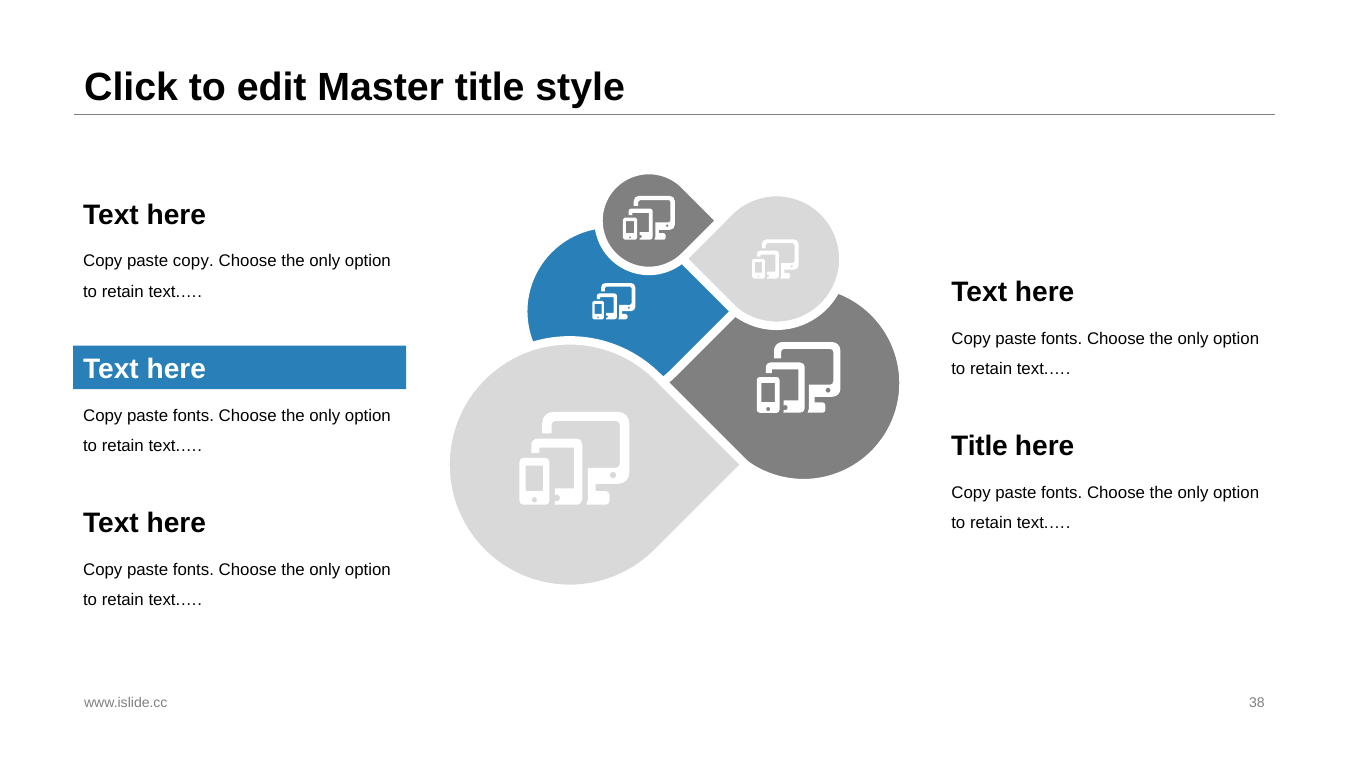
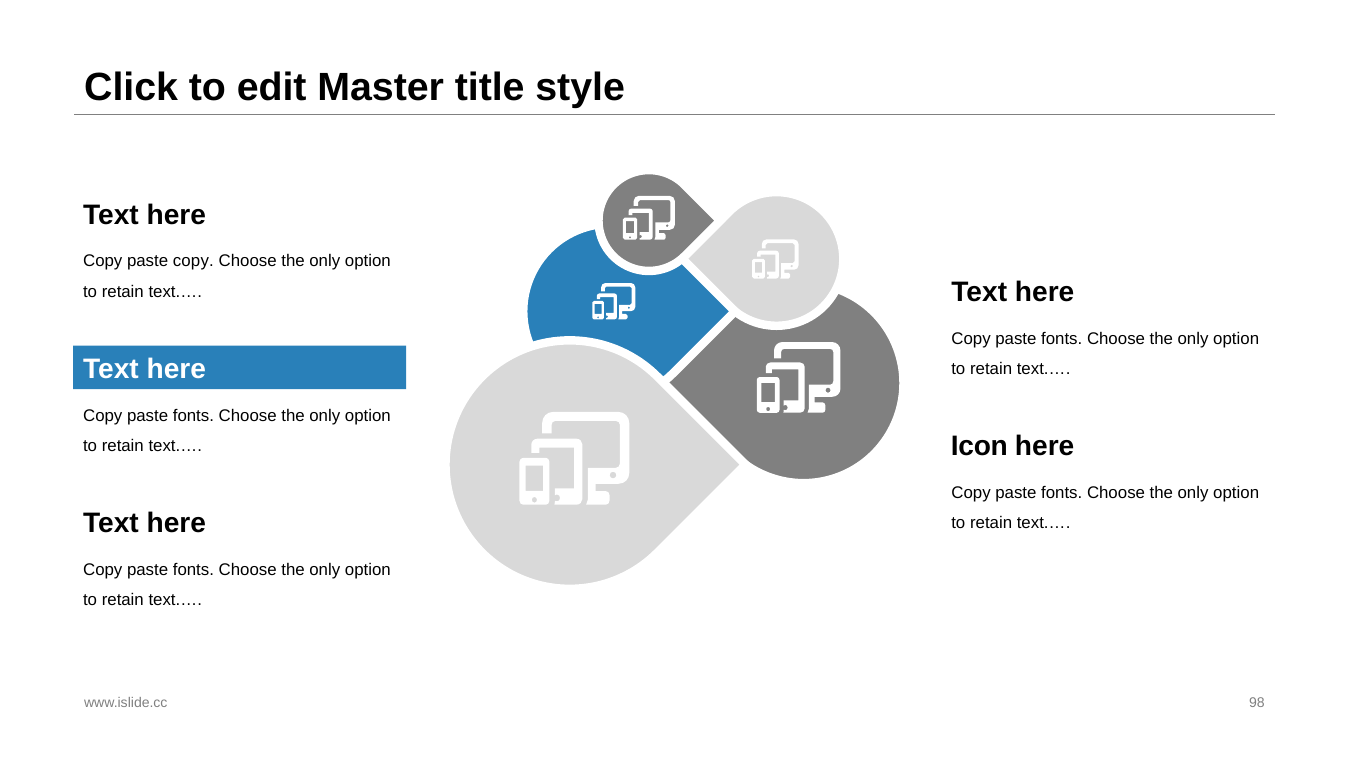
Title: Title -> Icon (979, 446)
38: 38 -> 98 (1257, 703)
